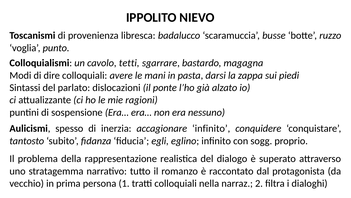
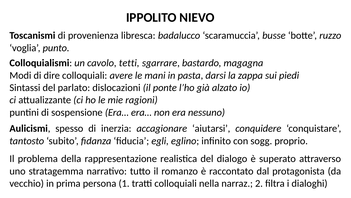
accagionare infinito: infinito -> aiutarsi (211, 128)
